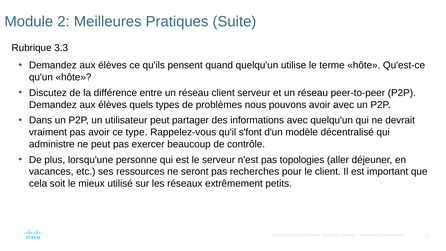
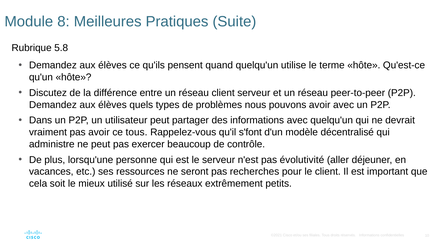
2: 2 -> 8 (63, 22)
3.3: 3.3 -> 5.8 (61, 48)
ce type: type -> tous (137, 132)
topologies: topologies -> évolutivité (302, 160)
